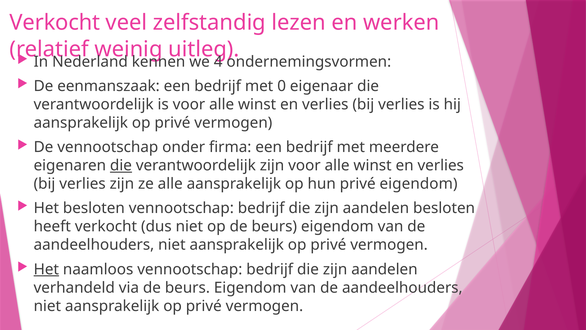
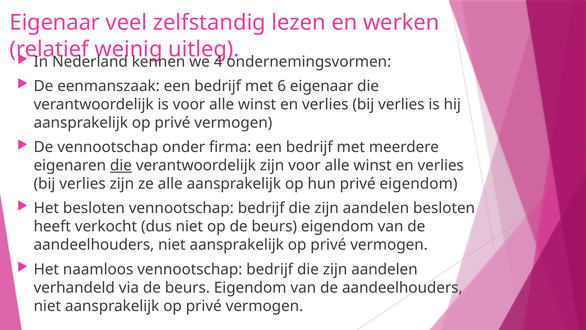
Verkocht: Verkocht -> Eigenaar (55, 23)
0: 0 -> 6 (282, 86)
Het underline: present -> none (46, 269)
